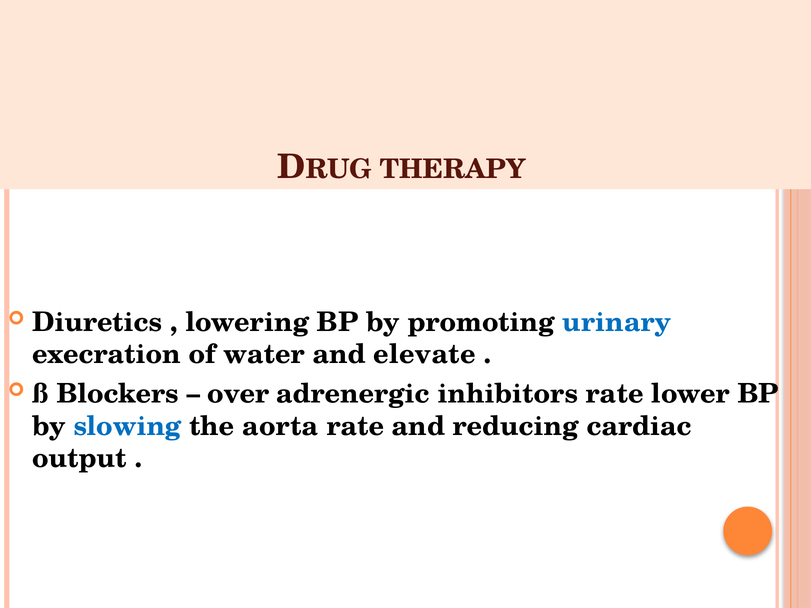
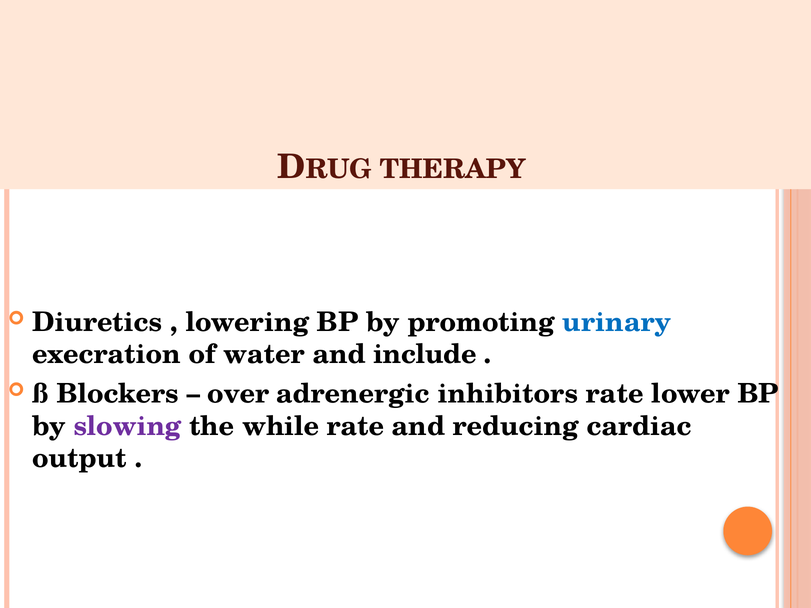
elevate: elevate -> include (425, 355)
slowing colour: blue -> purple (127, 426)
aorta: aorta -> while (281, 426)
